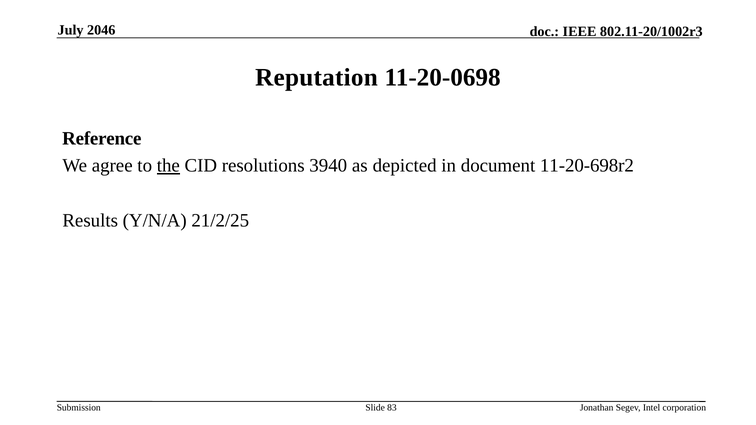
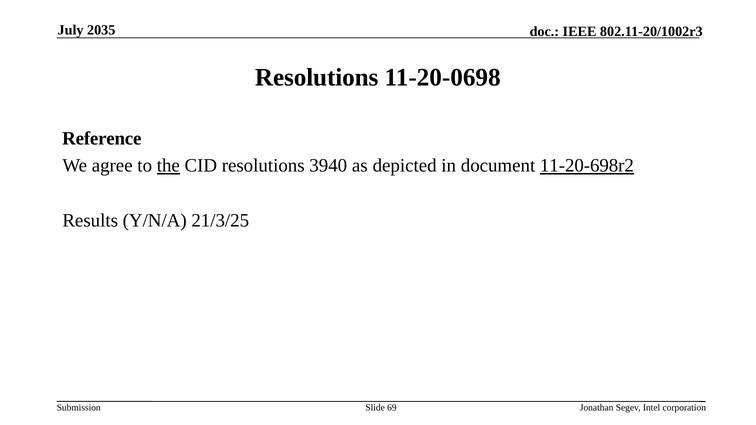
2046: 2046 -> 2035 (101, 30)
Reputation: Reputation -> Resolutions (317, 77)
11-20-698r2 underline: none -> present (587, 166)
21/2/25: 21/2/25 -> 21/3/25 (220, 221)
83: 83 -> 69 (392, 408)
